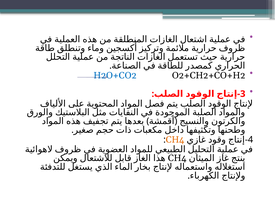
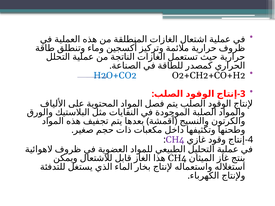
CH4 colour: orange -> purple (175, 140)
